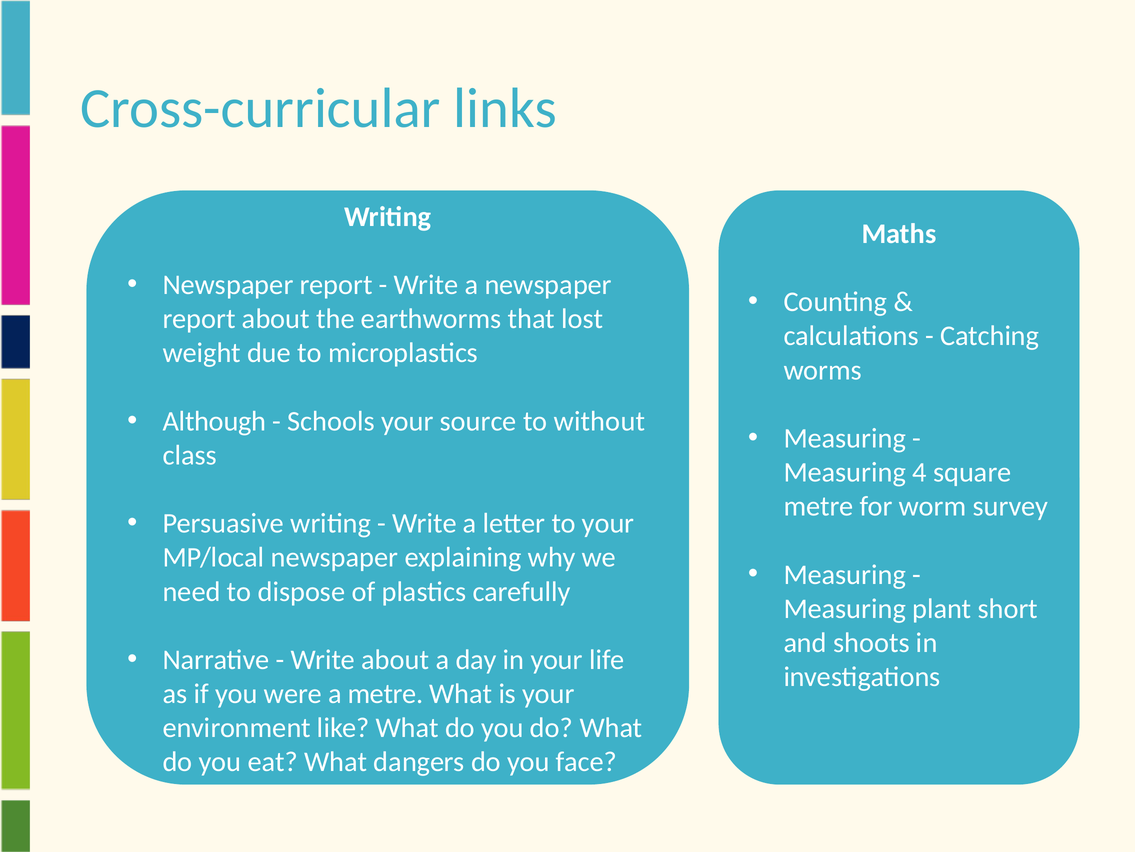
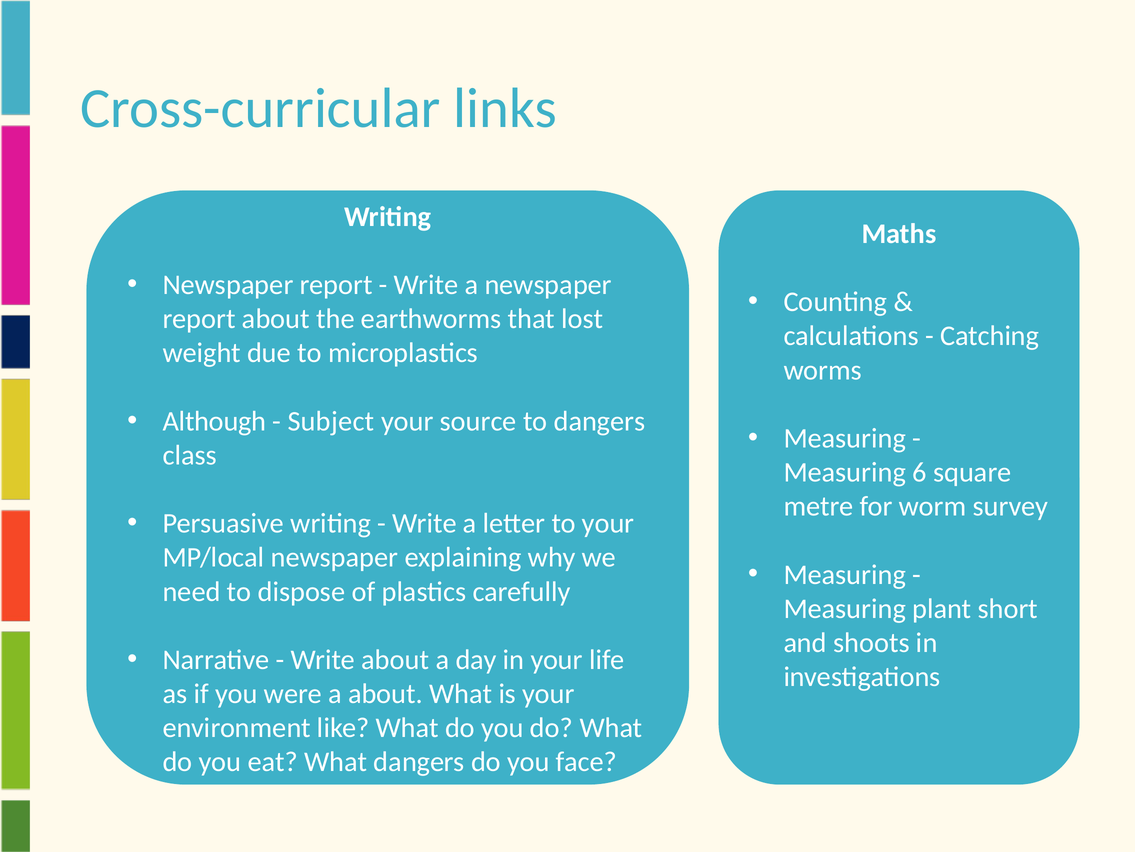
Schools: Schools -> Subject (331, 421)
to without: without -> dangers (599, 421)
4: 4 -> 6 (920, 472)
a metre: metre -> about (385, 693)
